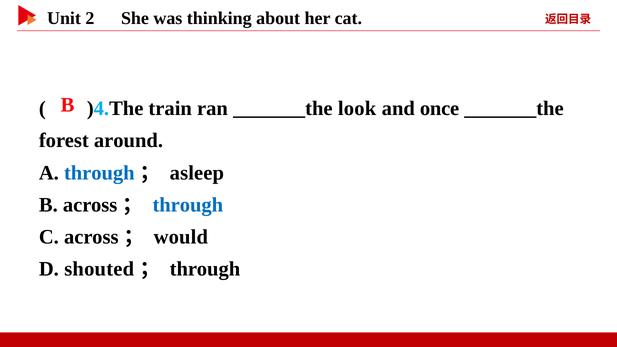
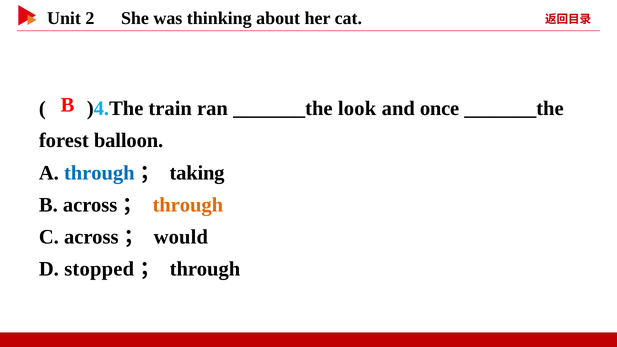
around: around -> balloon (129, 141)
asleep: asleep -> taking (197, 173)
through colour: blue -> orange (188, 205)
shouted: shouted -> stopped (99, 269)
